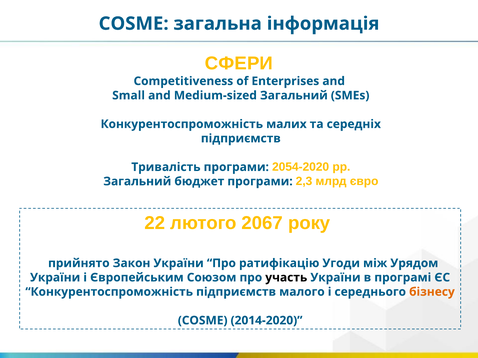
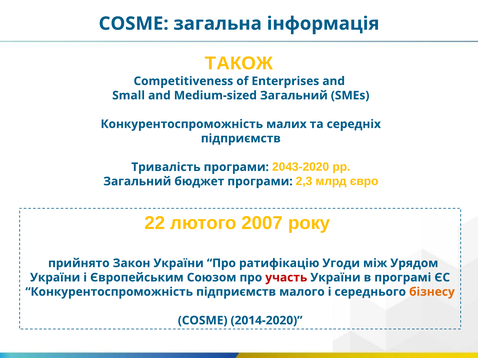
СФЕРИ: СФЕРИ -> ТАКОЖ (239, 63)
2054-2020: 2054-2020 -> 2043-2020 (301, 167)
2067: 2067 -> 2007 (262, 223)
участь colour: black -> red (286, 278)
